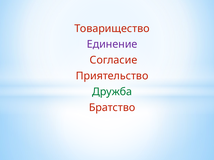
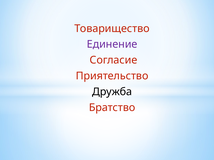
Дружба colour: green -> black (112, 92)
